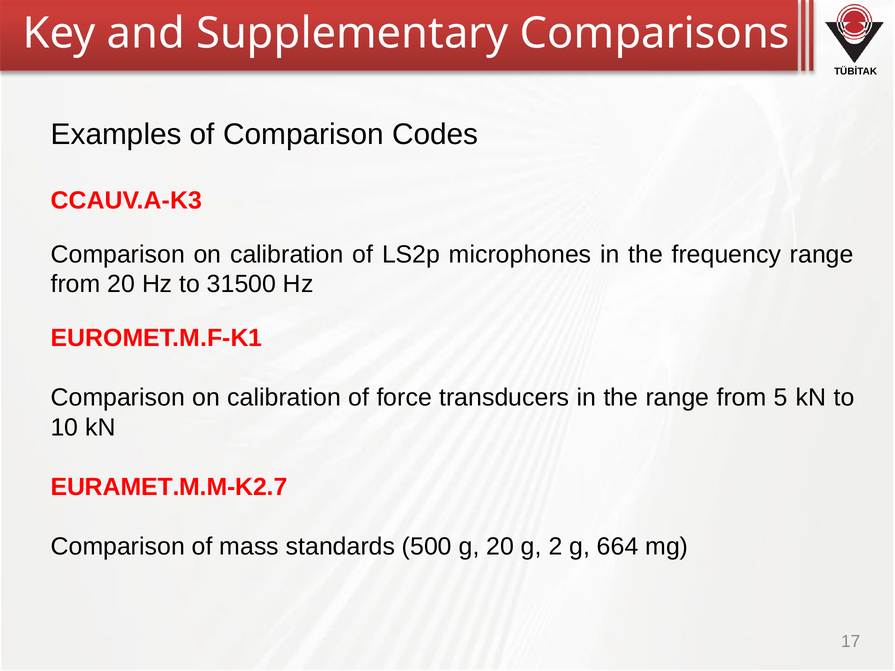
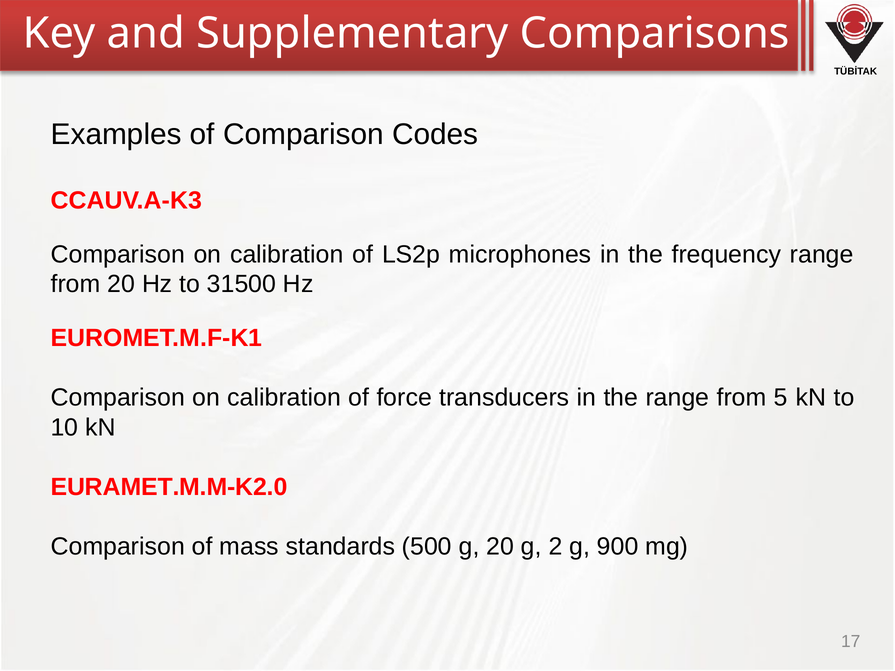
EURAMET.M.M-K2.7: EURAMET.M.M-K2.7 -> EURAMET.M.M-K2.0 (169, 487)
664: 664 -> 900 (618, 547)
